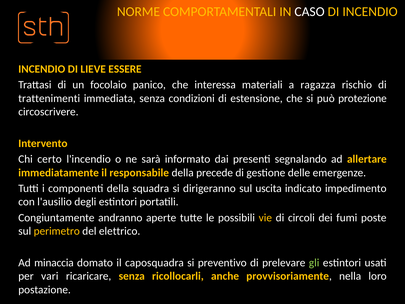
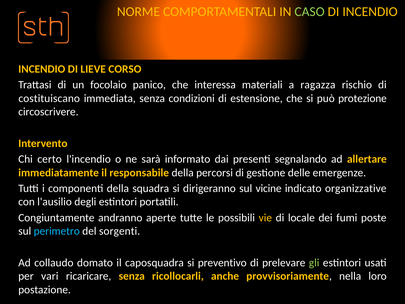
CASO colour: white -> light green (310, 12)
ESSERE: ESSERE -> CORSO (125, 69)
trattenimenti: trattenimenti -> costituiscano (49, 98)
precede: precede -> percorsi (215, 172)
uscita: uscita -> vicine (269, 188)
impedimento: impedimento -> organizzative (356, 188)
circoli: circoli -> locale (301, 217)
perimetro colour: yellow -> light blue (57, 231)
elettrico: elettrico -> sorgenti (120, 231)
minaccia: minaccia -> collaudo (54, 263)
